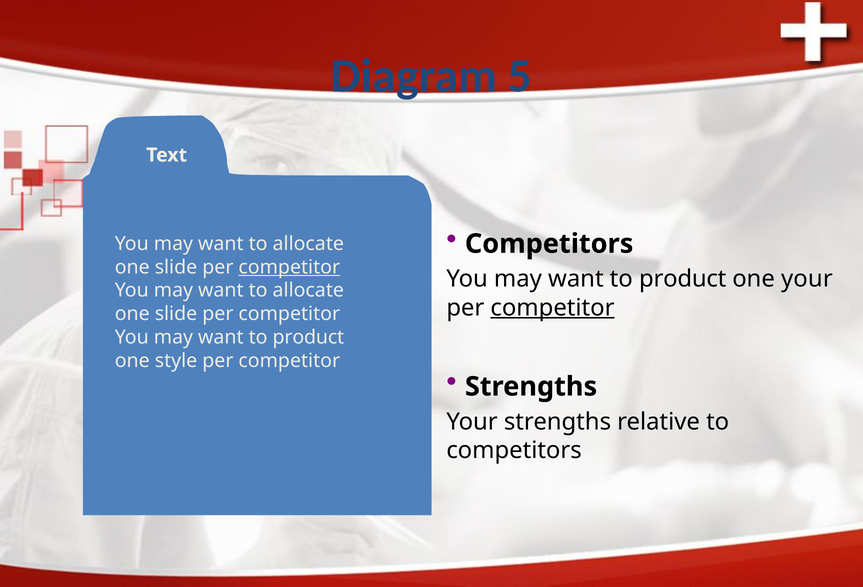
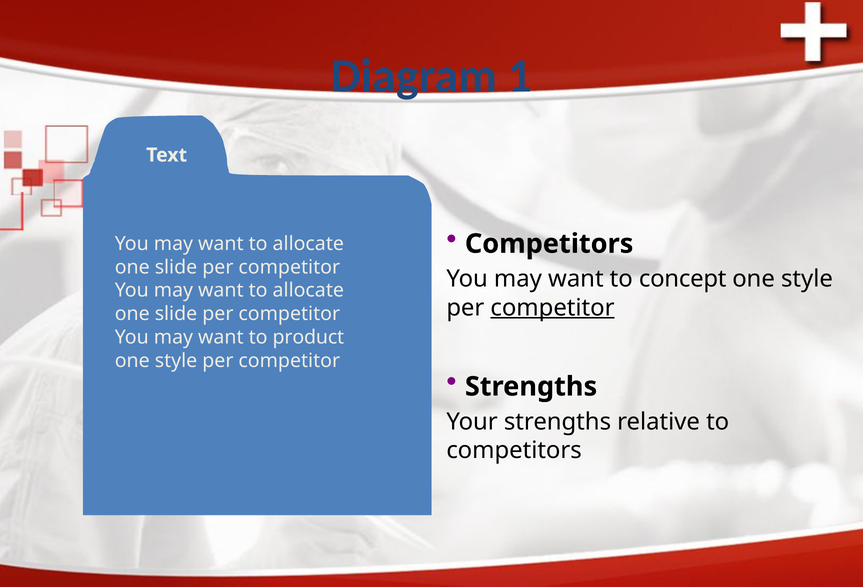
5: 5 -> 1 (520, 76)
competitor underline: present -> none (289, 267)
product: product -> concept (683, 279)
your: your -> style (807, 279)
